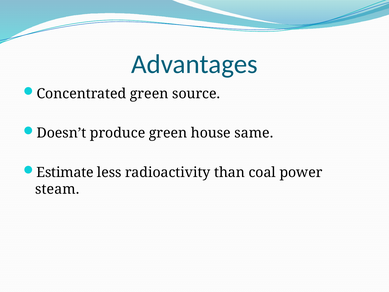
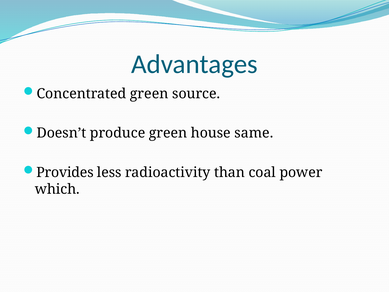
Estimate: Estimate -> Provides (65, 172)
steam: steam -> which (57, 189)
